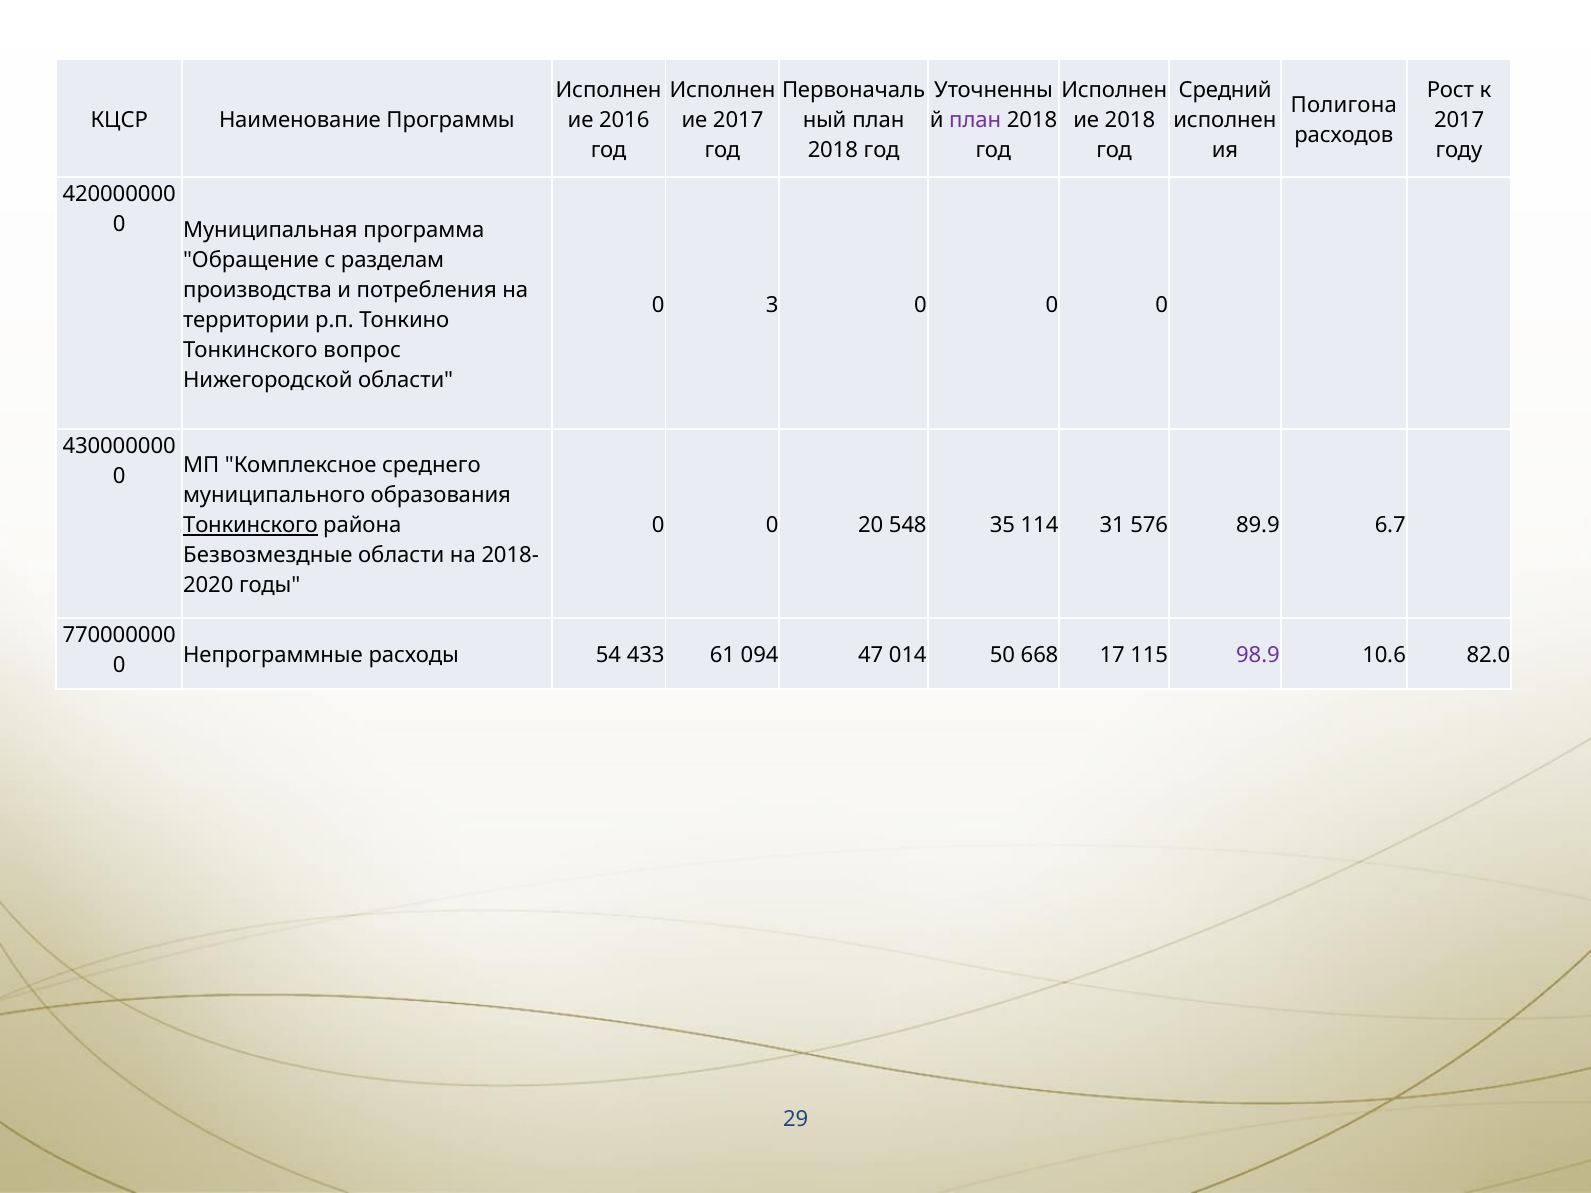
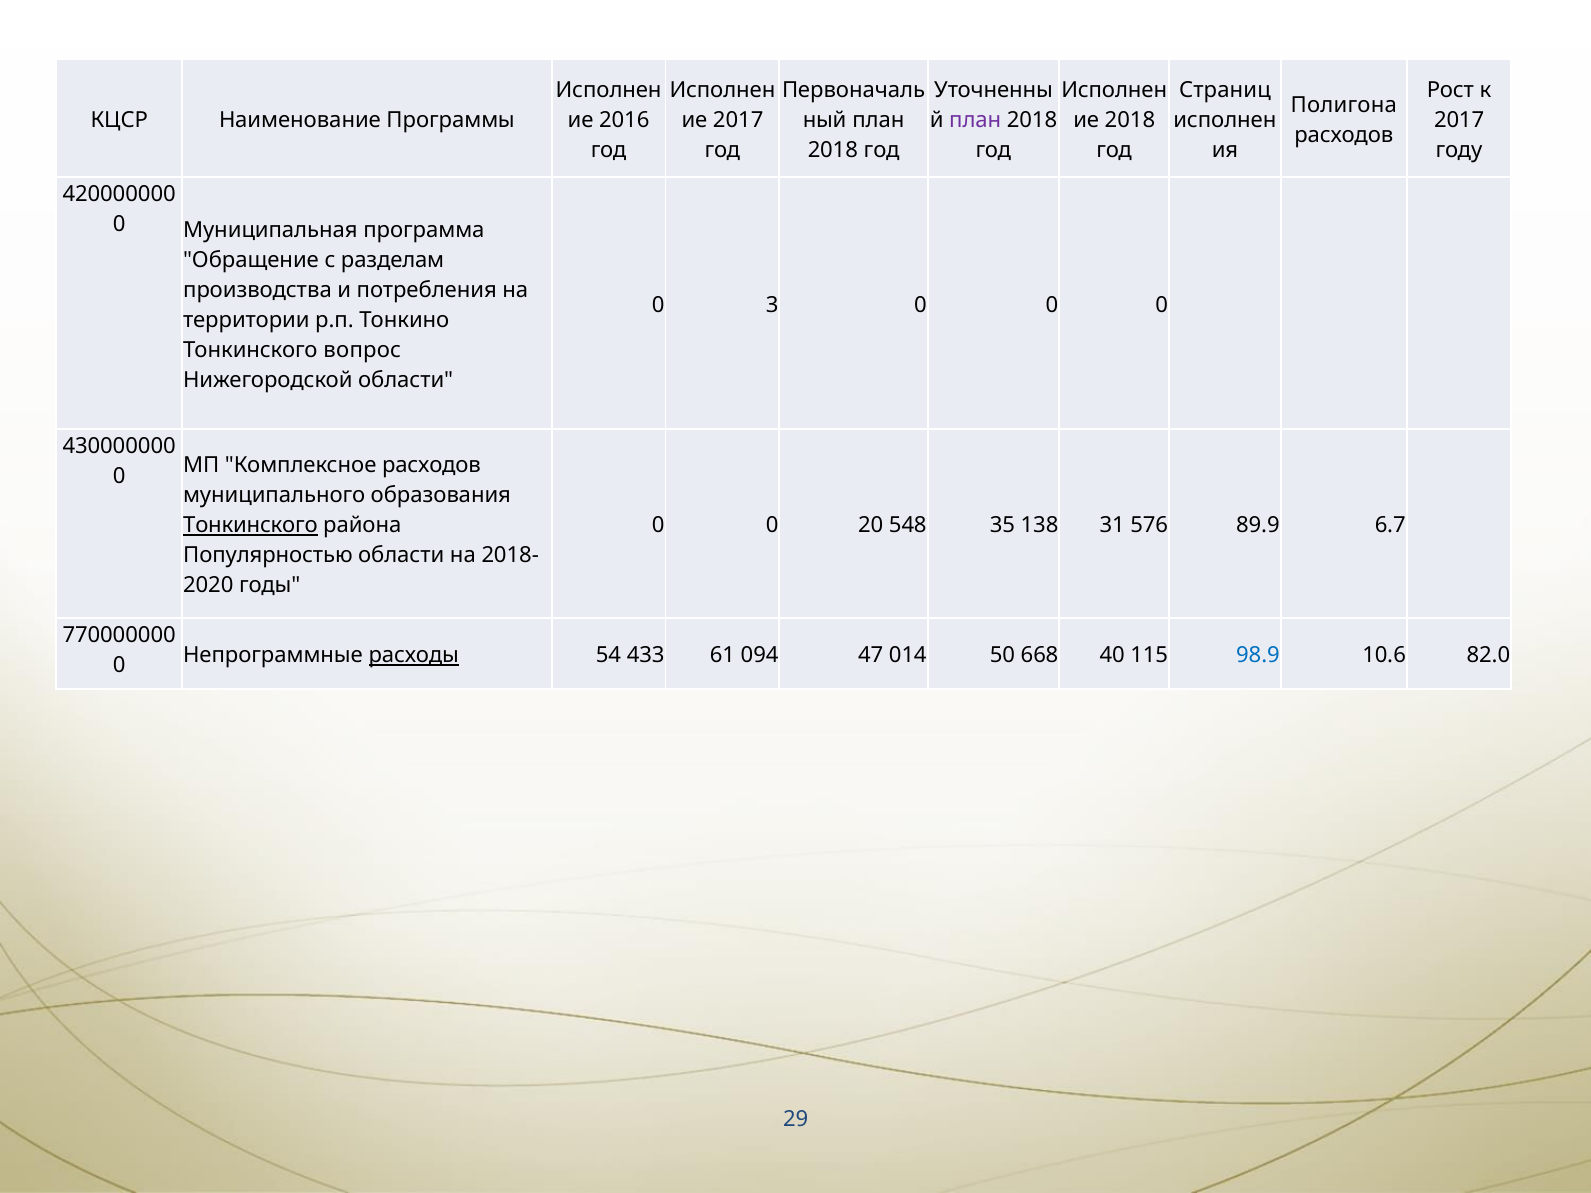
Средний: Средний -> Страниц (1225, 90)
Комплексное среднего: среднего -> расходов (431, 465)
114: 114 -> 138 (1039, 526)
Безвозмездные: Безвозмездные -> Популярностью (268, 556)
расходы underline: none -> present (414, 656)
17: 17 -> 40 (1112, 656)
98.9 colour: purple -> blue (1258, 656)
